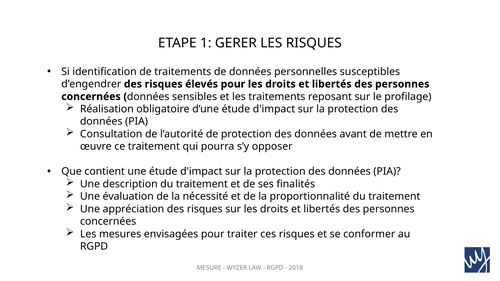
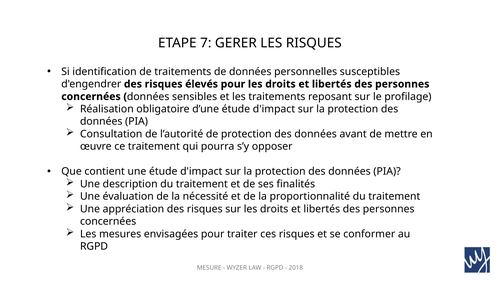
1: 1 -> 7 (206, 43)
